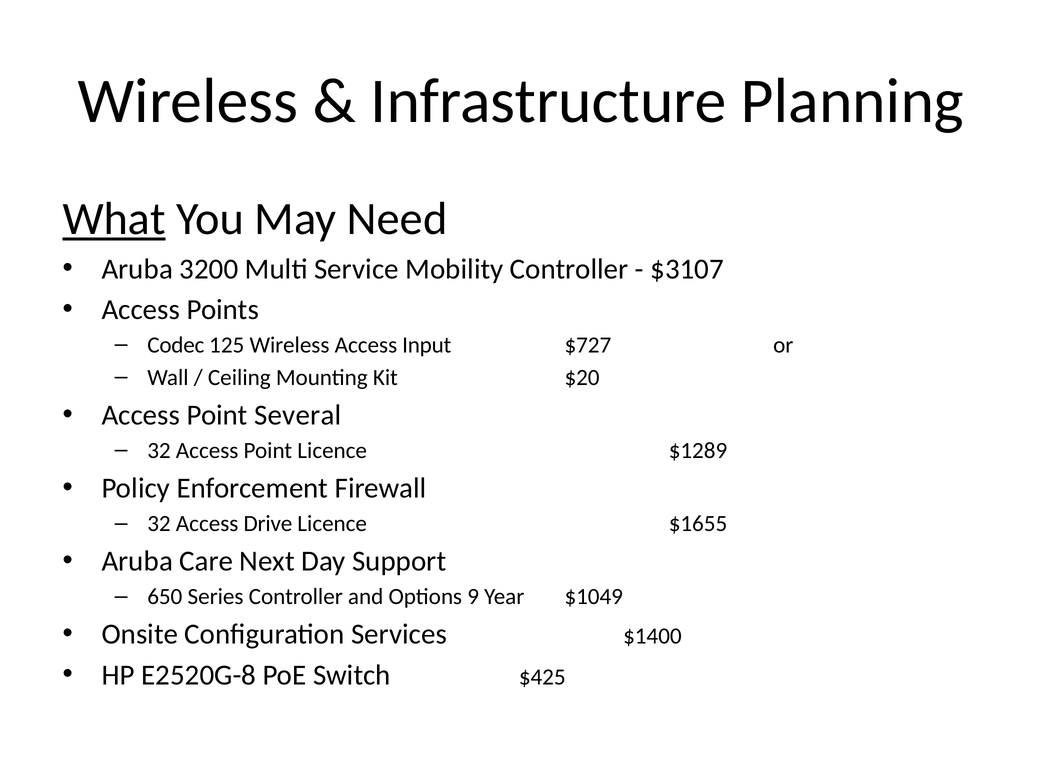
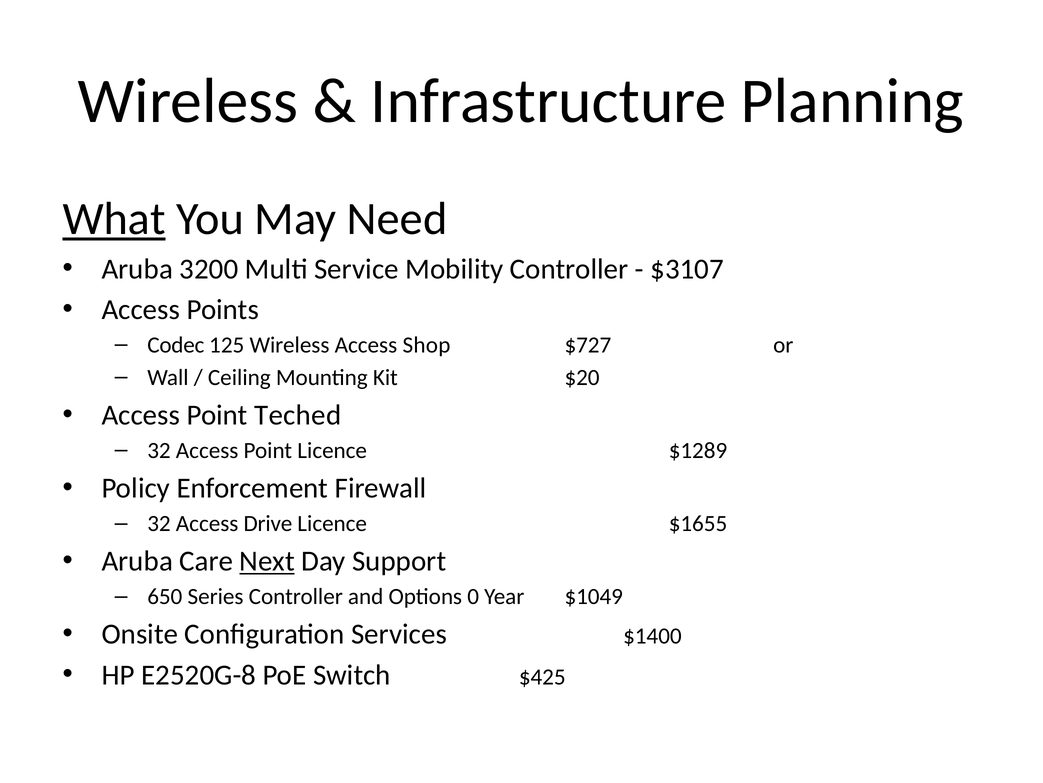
Input: Input -> Shop (427, 345)
Several: Several -> Teched (298, 415)
Next underline: none -> present (267, 561)
9: 9 -> 0 (473, 596)
